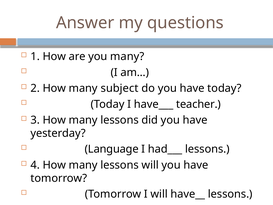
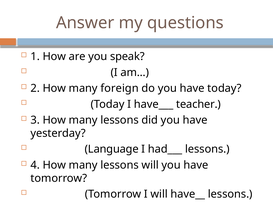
you many: many -> speak (127, 56)
subject: subject -> foreign (120, 88)
